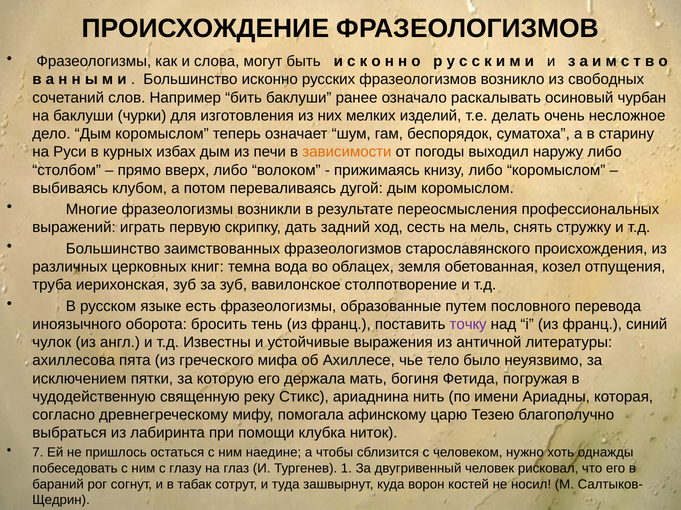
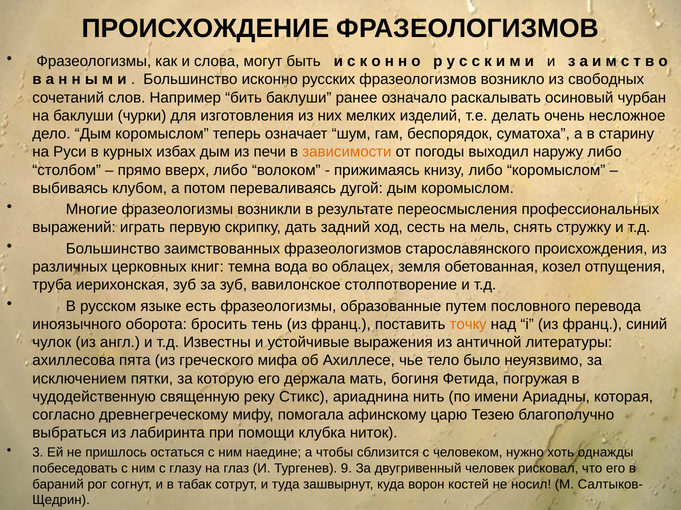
точку colour: purple -> orange (468, 325)
7: 7 -> 3 (38, 453)
1: 1 -> 9 (346, 469)
